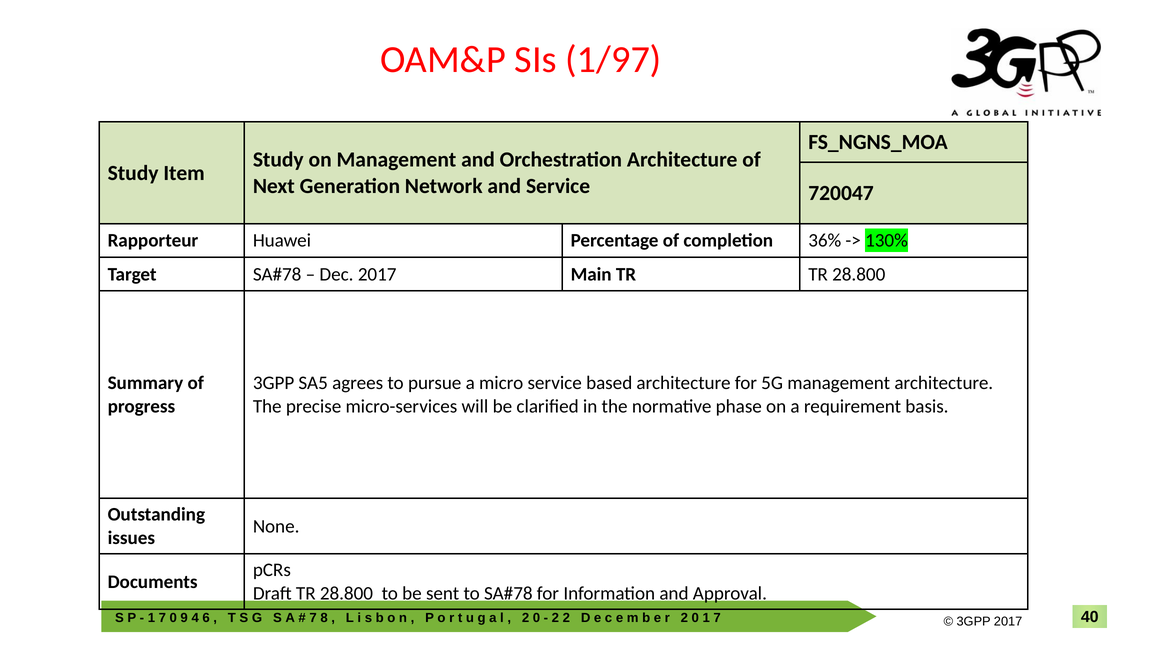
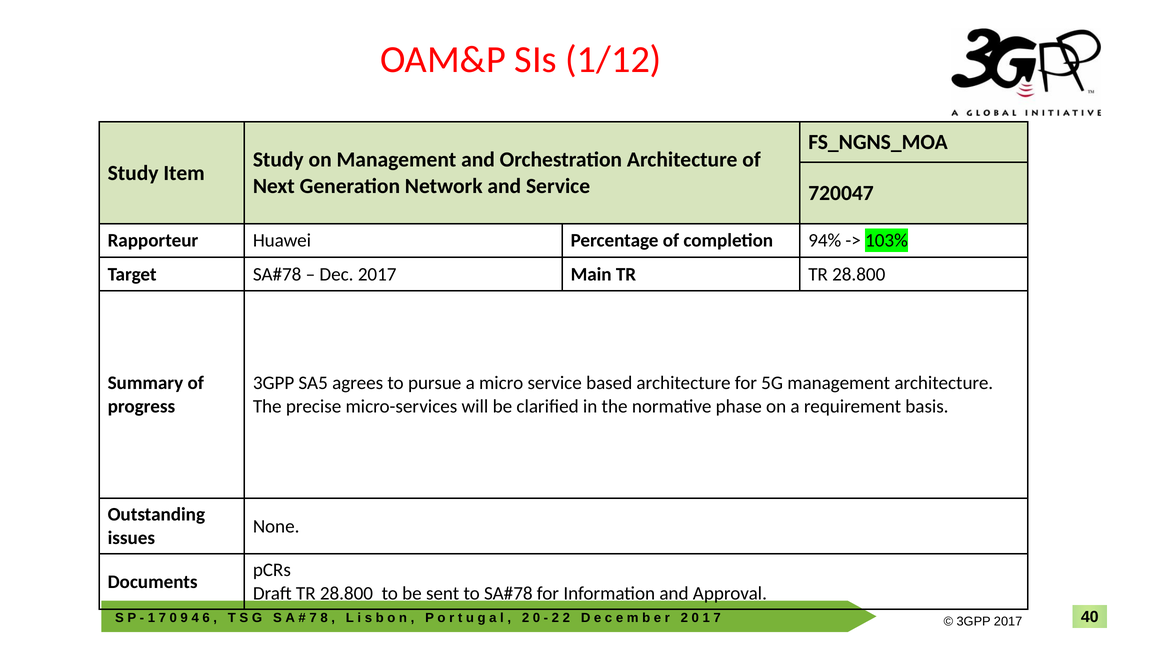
1/97: 1/97 -> 1/12 (613, 60)
36%: 36% -> 94% (825, 241)
130%: 130% -> 103% (886, 241)
